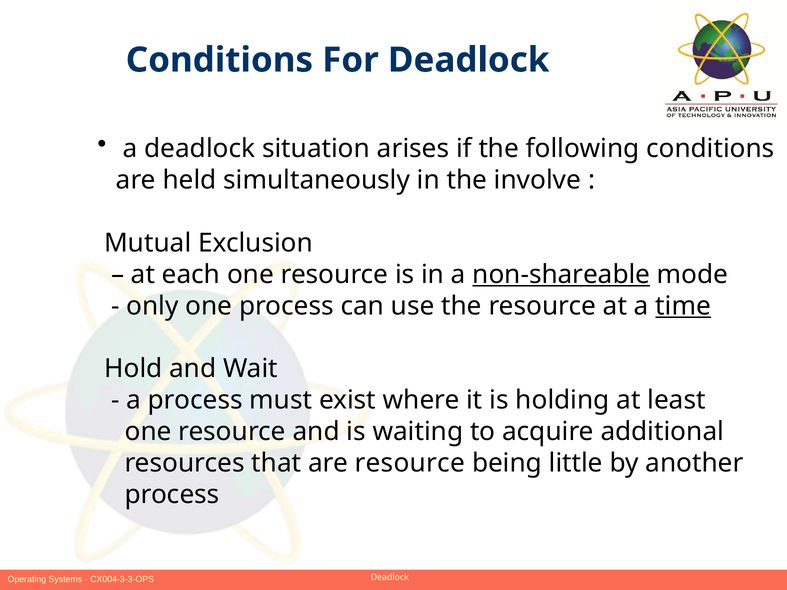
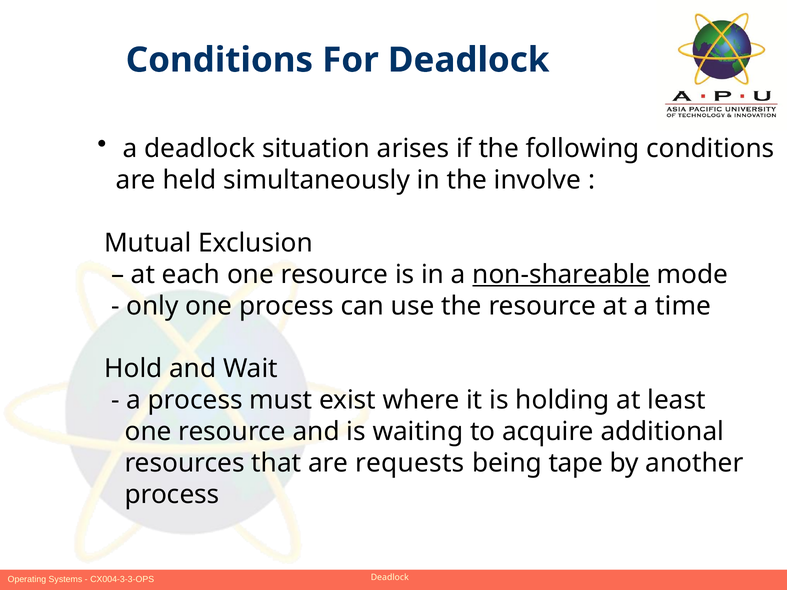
time underline: present -> none (683, 306)
are resource: resource -> requests (410, 463)
little: little -> tape (576, 463)
